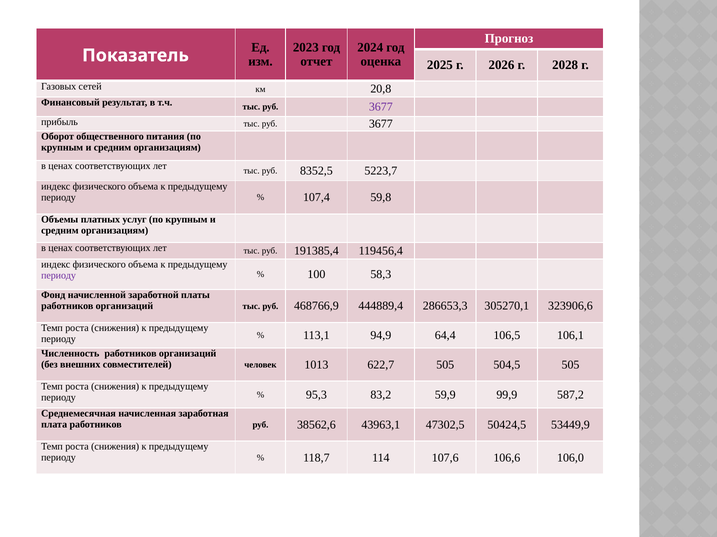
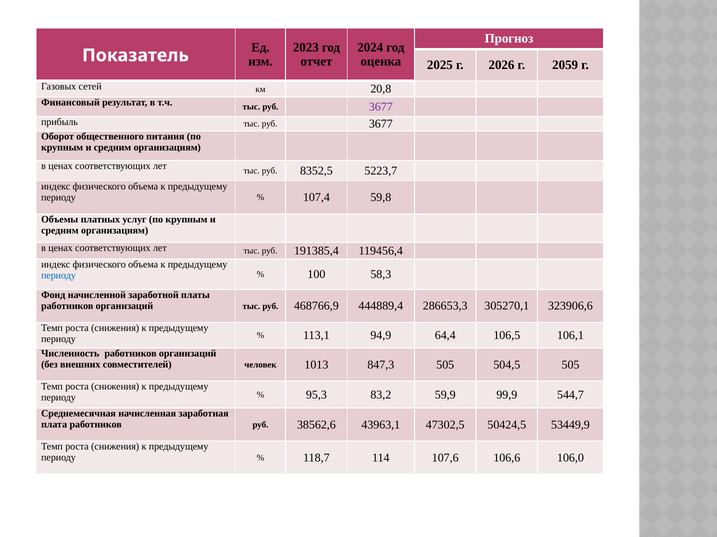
2028: 2028 -> 2059 (565, 65)
периоду colour: purple -> blue (59, 276)
622,7: 622,7 -> 847,3 (381, 365)
587,2: 587,2 -> 544,7 (570, 395)
